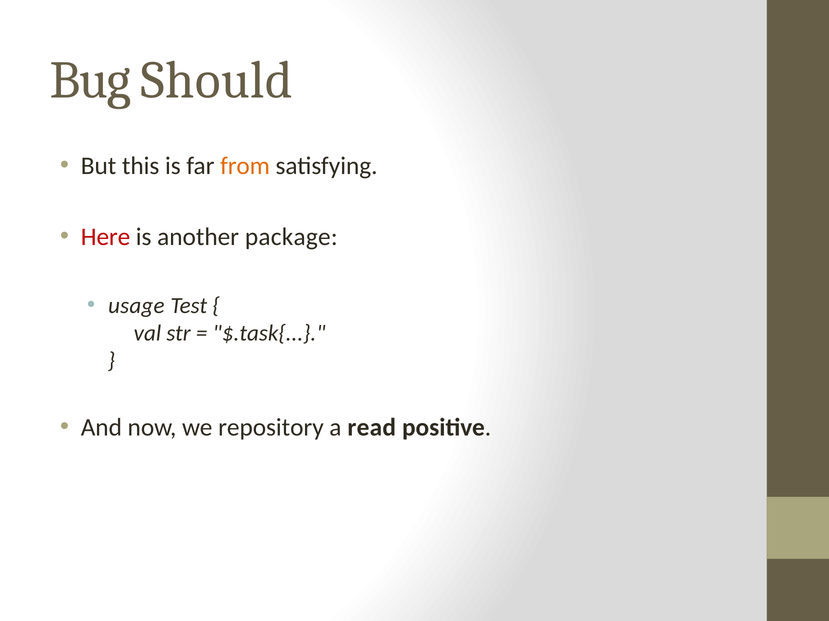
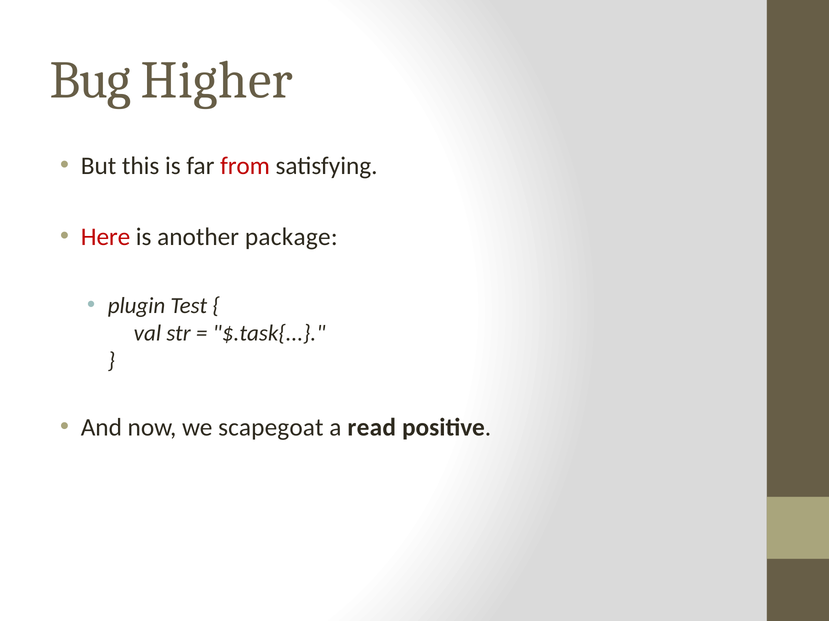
Should: Should -> Higher (217, 80)
from colour: orange -> red (245, 166)
usage: usage -> plugin (137, 306)
repository: repository -> scapegoat (271, 428)
